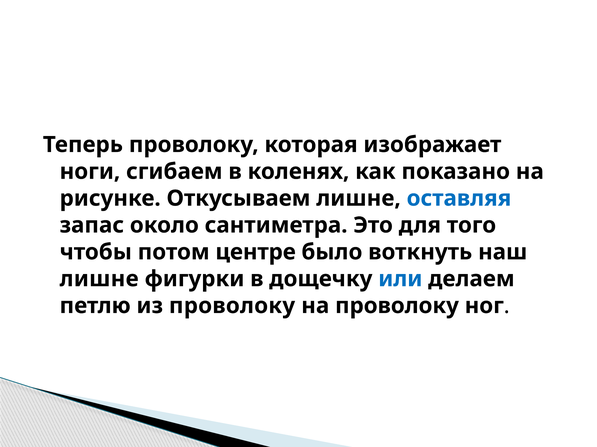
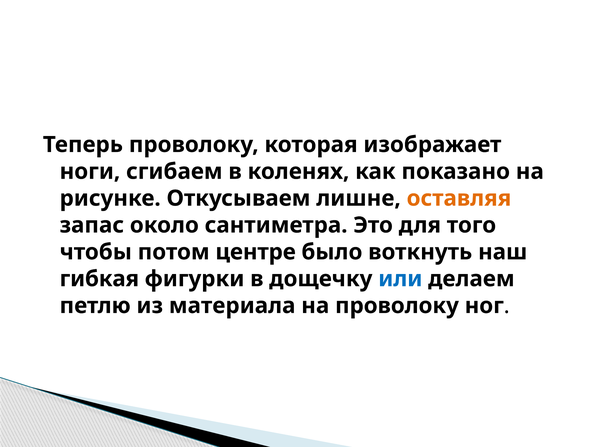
оставляя colour: blue -> orange (459, 199)
лишне: лишне -> гибкая (99, 279)
из проволоку: проволоку -> материала (232, 306)
